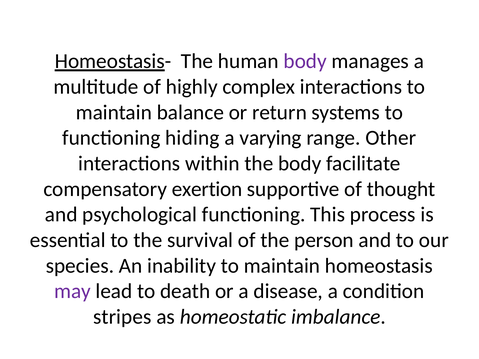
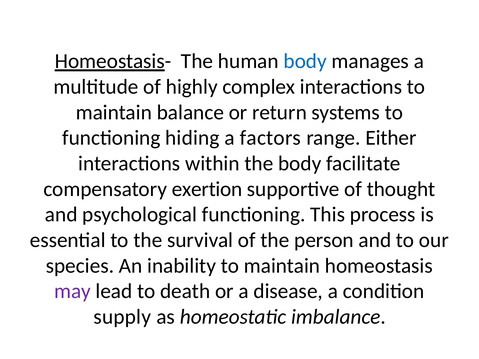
body colour: purple -> blue (305, 61)
varying: varying -> factors (270, 138)
Other: Other -> Either (391, 138)
stripes: stripes -> supply (122, 317)
